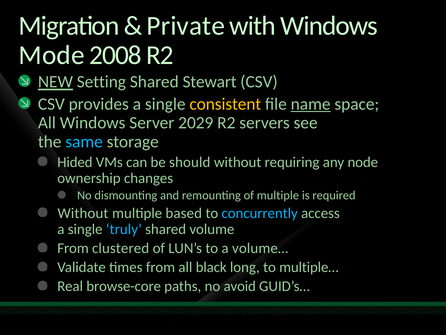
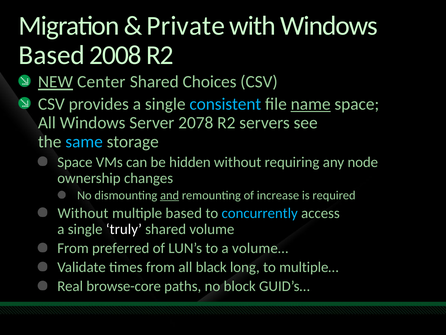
Mode: Mode -> Based (52, 55)
Setting: Setting -> Center (101, 82)
Stewart: Stewart -> Choices (210, 82)
consistent colour: yellow -> light blue (225, 104)
2029: 2029 -> 2078 (196, 123)
Hided: Hided -> Space (75, 162)
should: should -> hidden (190, 162)
and underline: none -> present (170, 195)
of multiple: multiple -> increase (278, 195)
truly colour: light blue -> white (124, 229)
clustered: clustered -> preferred (121, 248)
avoid: avoid -> block (240, 286)
